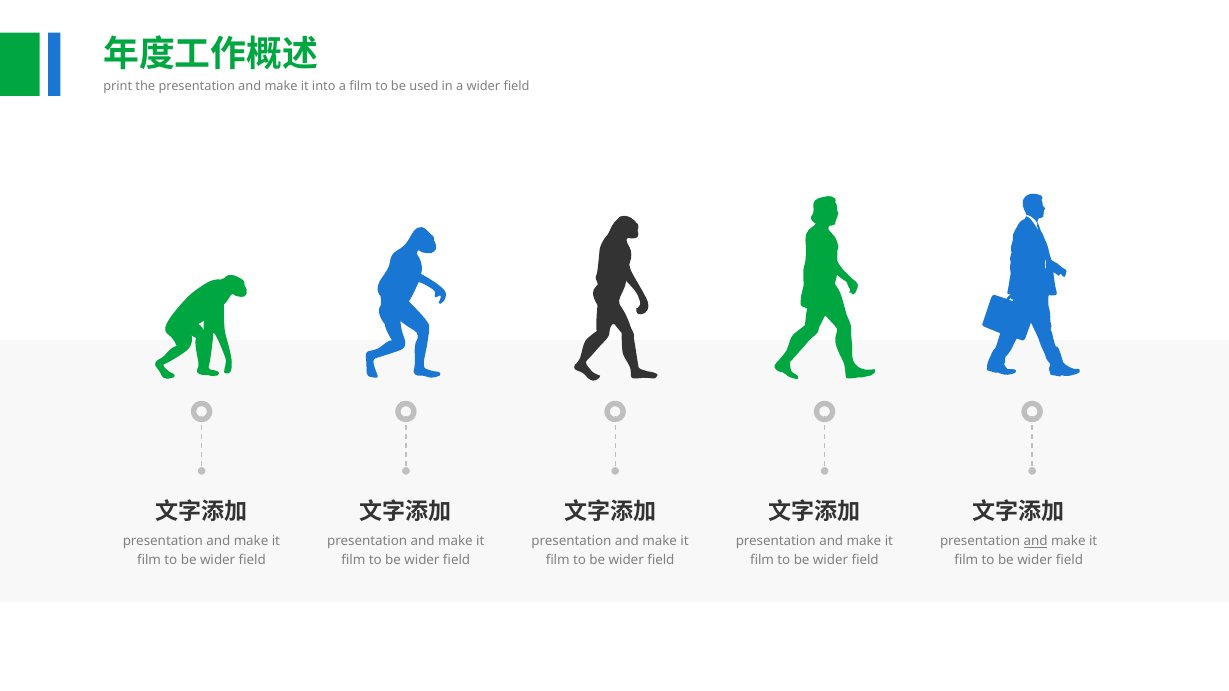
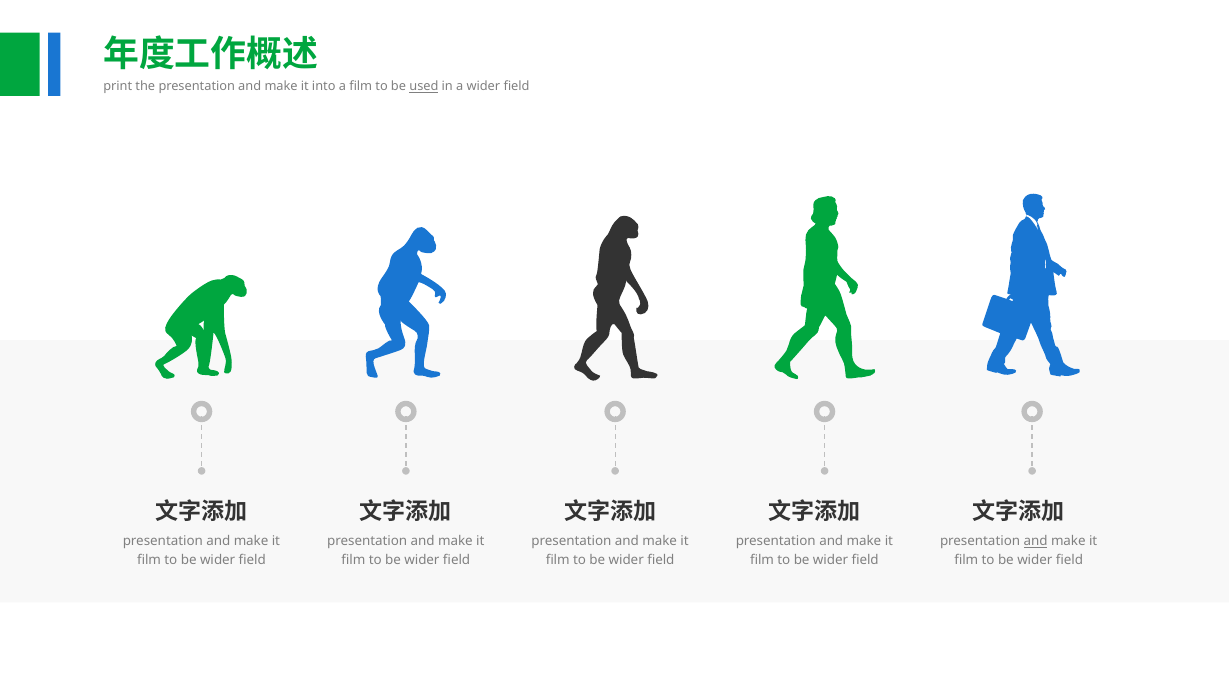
used underline: none -> present (424, 87)
